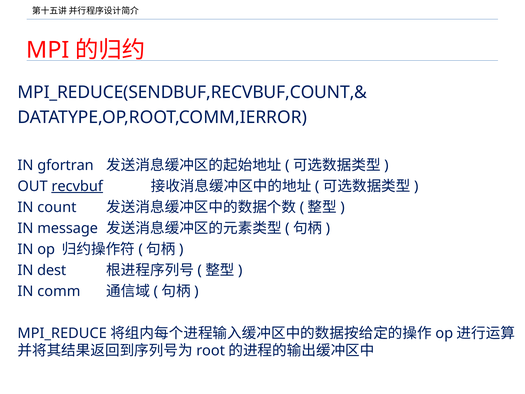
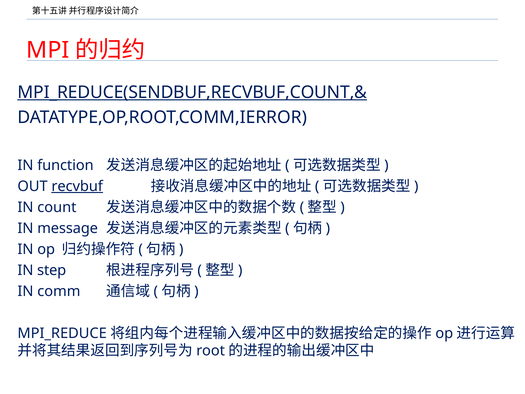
MPI_REDUCE(SENDBUF,RECVBUF,COUNT,& underline: none -> present (192, 92)
gfortran: gfortran -> function (65, 165)
dest: dest -> step (52, 270)
